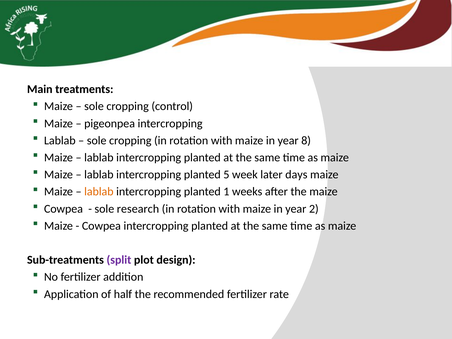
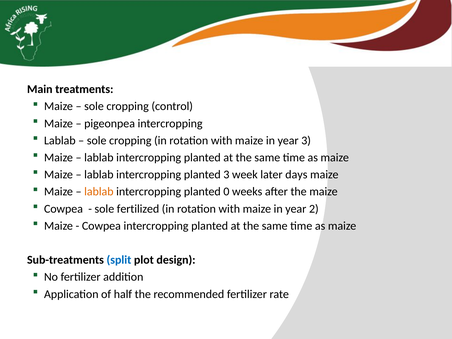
year 8: 8 -> 3 (306, 141)
planted 5: 5 -> 3 (226, 175)
1: 1 -> 0 (226, 192)
research: research -> fertilized (138, 209)
split colour: purple -> blue (119, 260)
